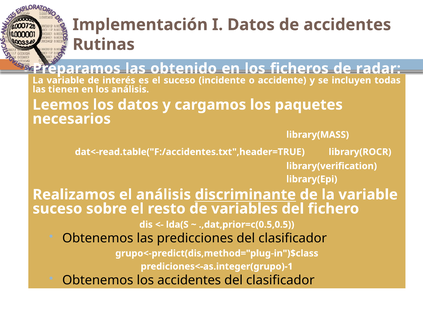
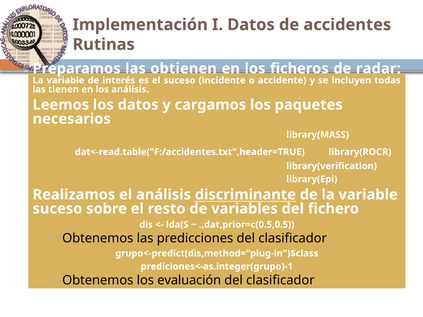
obtenido: obtenido -> obtienen (184, 69)
los accidentes: accidentes -> evaluación (189, 280)
